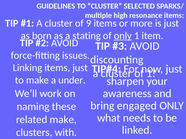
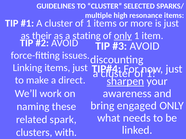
9: 9 -> 1 (89, 23)
born: born -> their (42, 36)
under: under -> direct (72, 80)
sharpen underline: none -> present (125, 81)
related make: make -> spark (63, 120)
